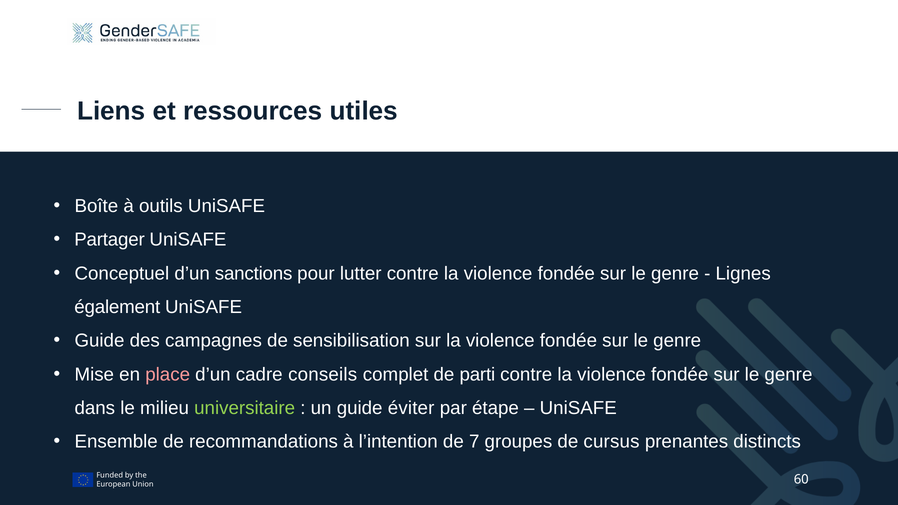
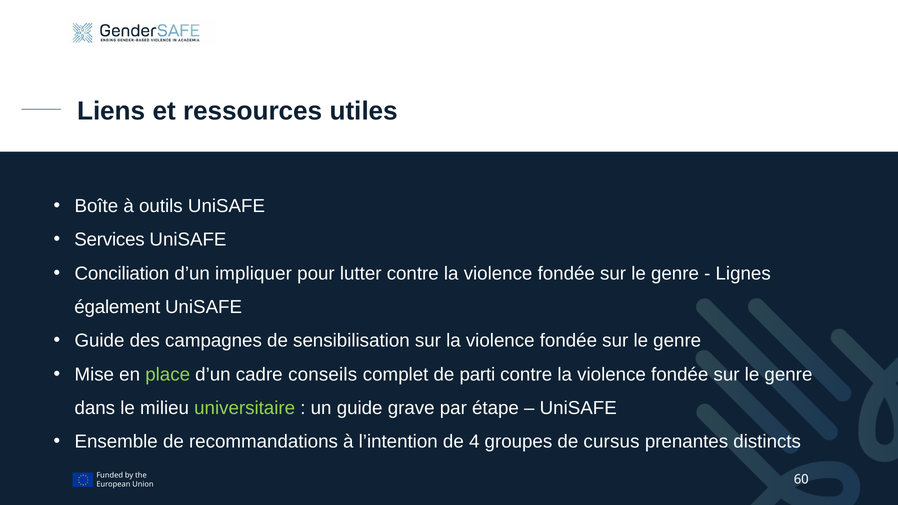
Partager: Partager -> Services (110, 240)
Conceptuel: Conceptuel -> Conciliation (122, 273)
sanctions: sanctions -> impliquer (253, 273)
place colour: pink -> light green (168, 374)
éviter: éviter -> grave (411, 408)
7: 7 -> 4 (474, 442)
